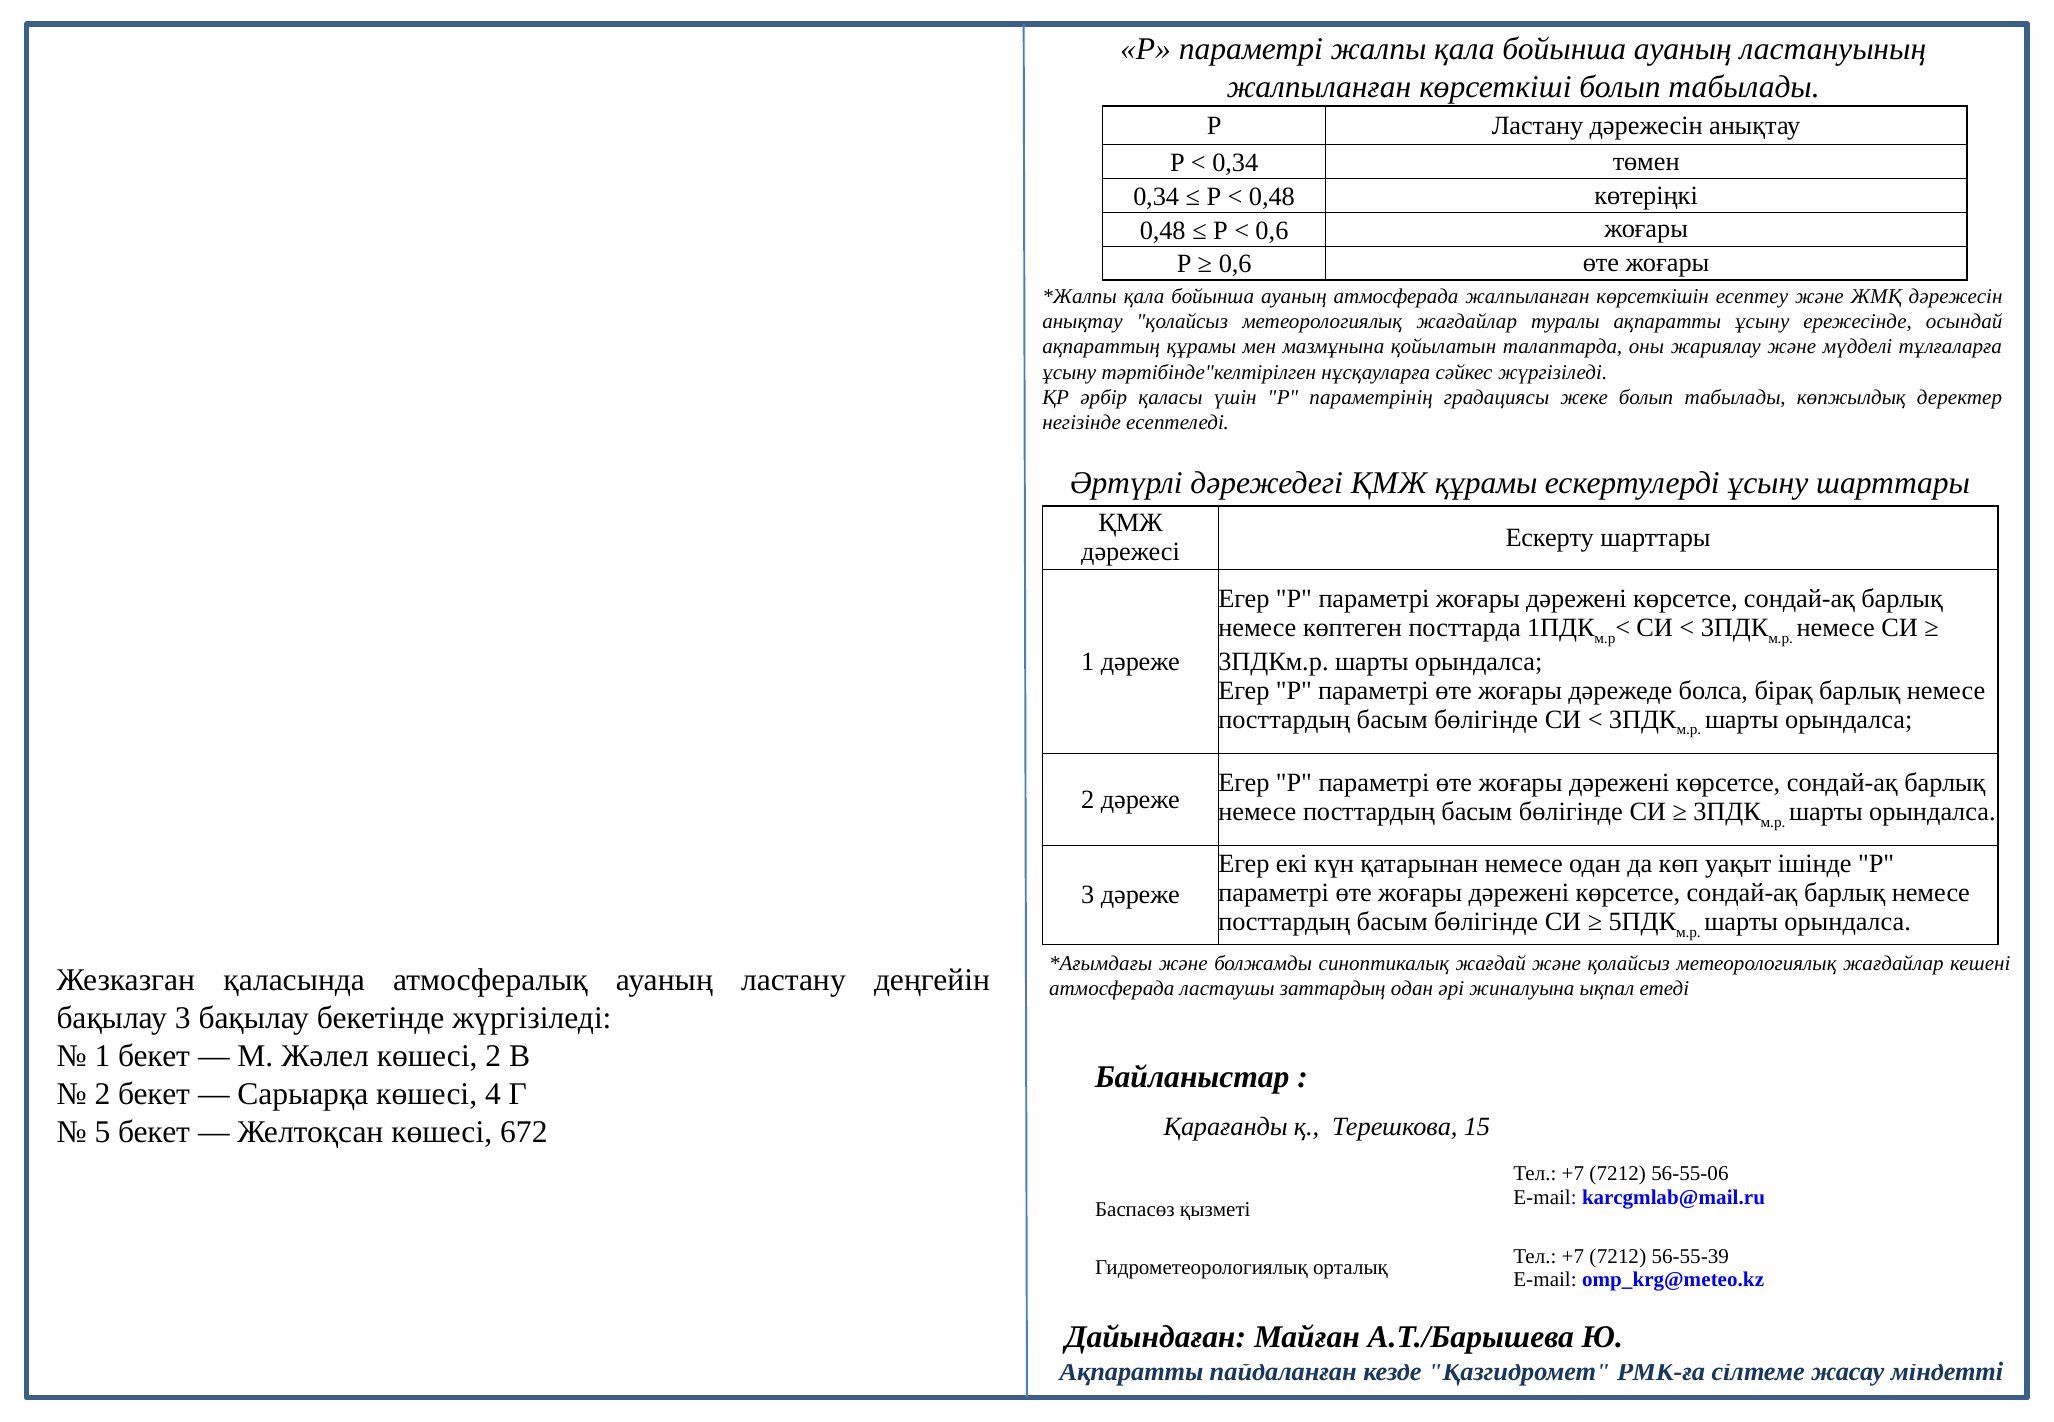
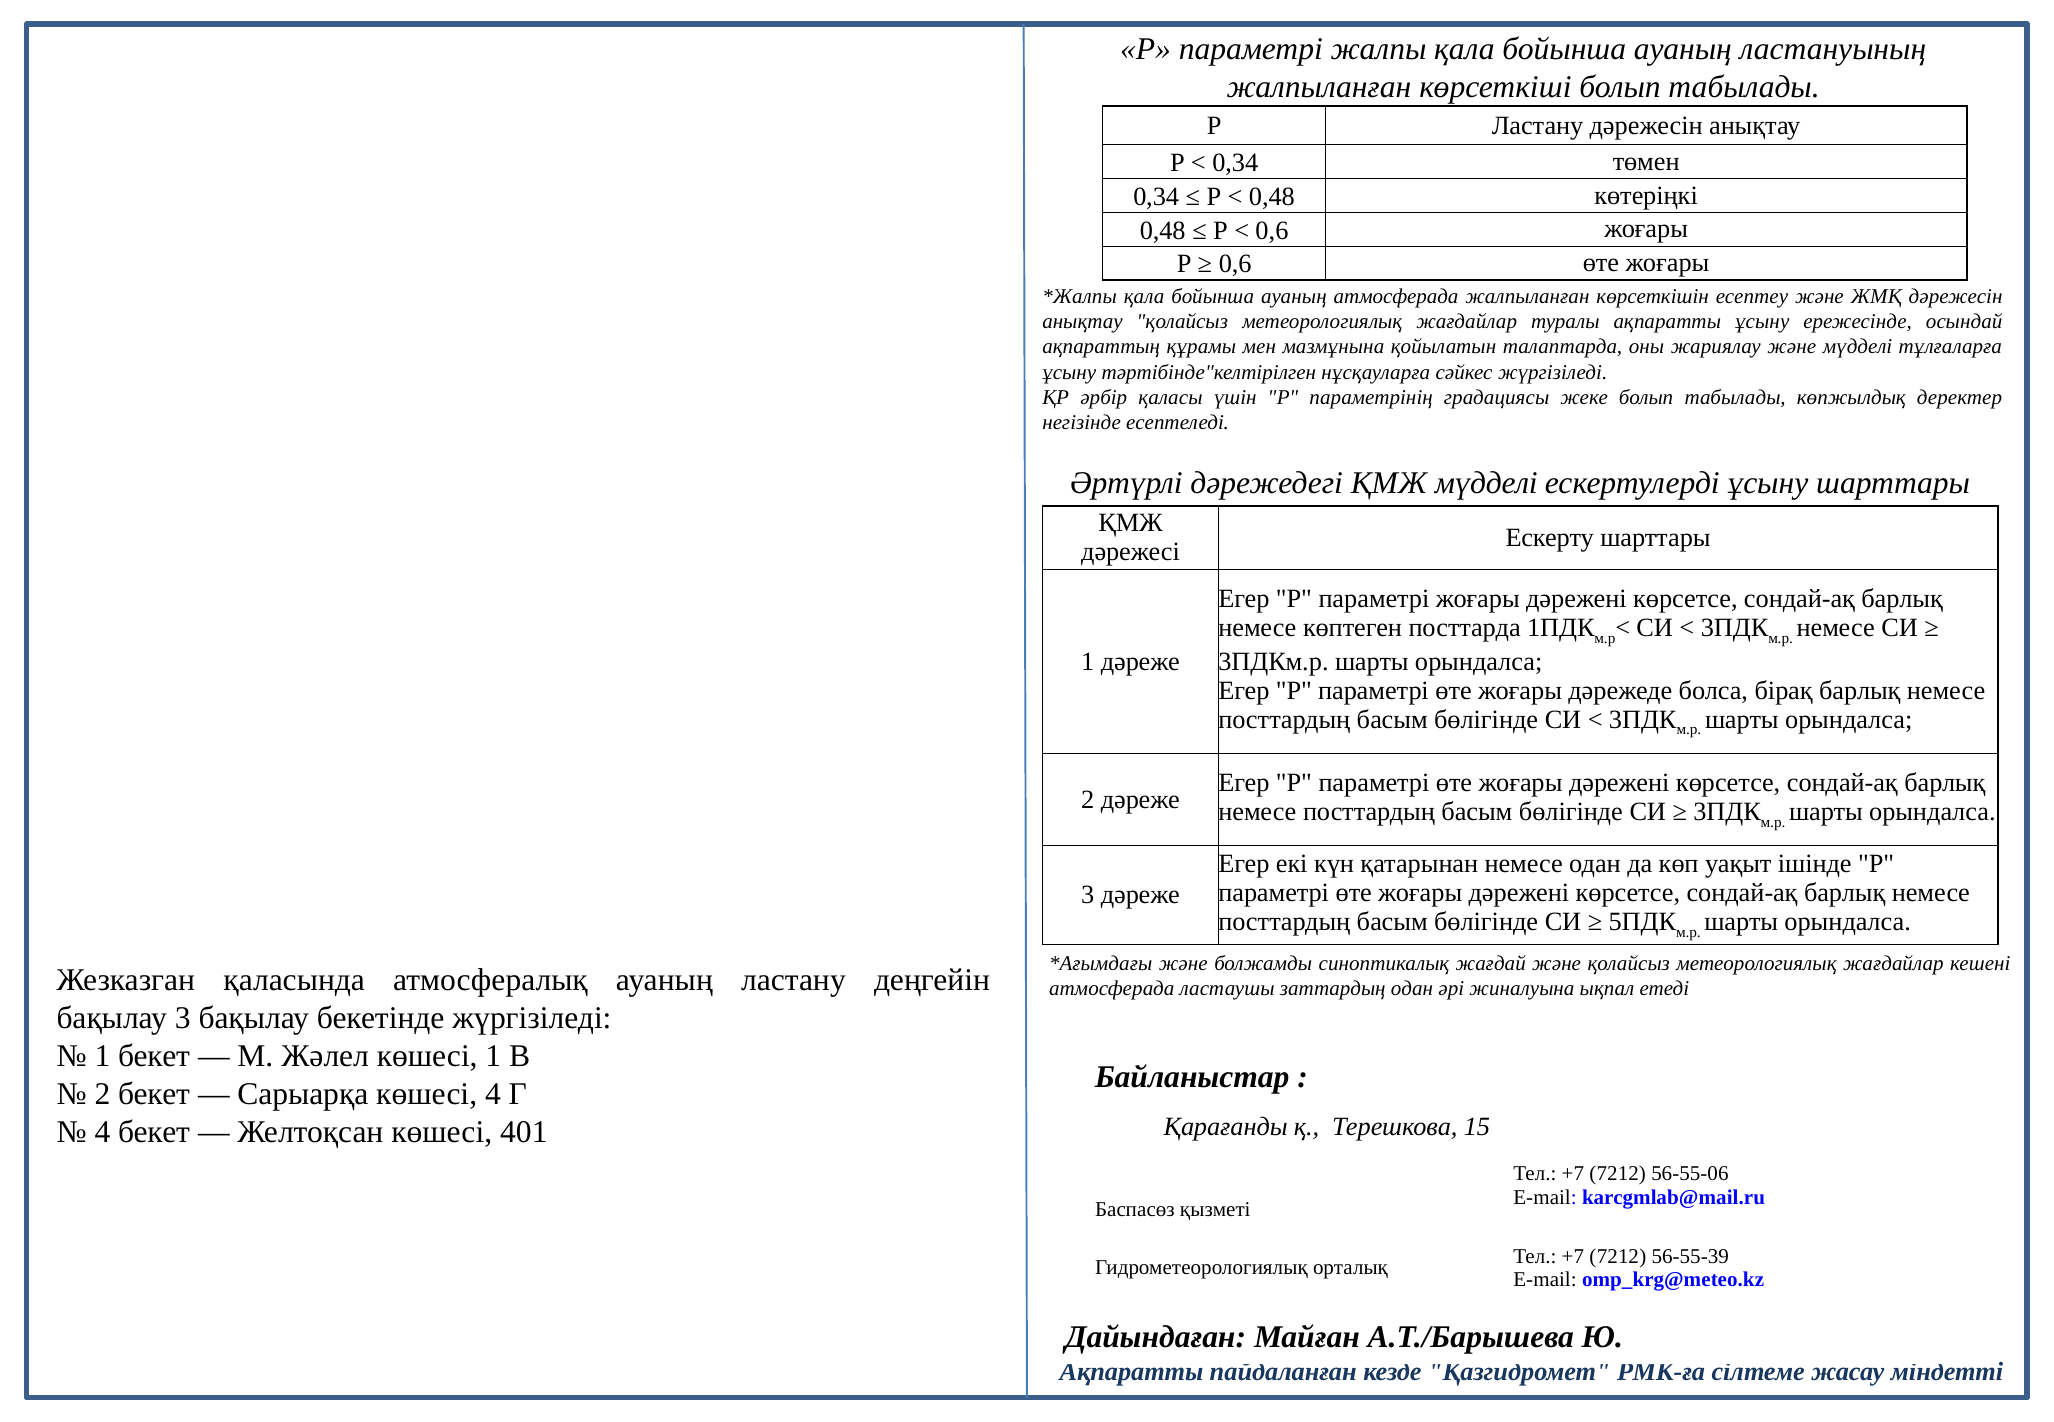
ҚМЖ құрамы: құрамы -> мүдделі (1486, 483)
көшесі 2: 2 -> 1 (493, 1056)
5: 5 -> 4 (102, 1132)
672: 672 -> 401 (524, 1132)
